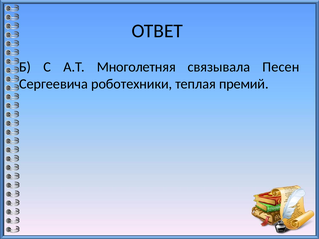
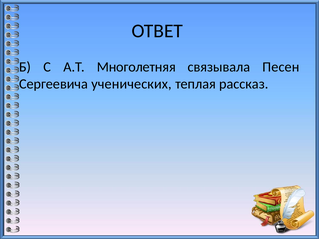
роботехники: роботехники -> ученических (132, 84)
премий: премий -> рассказ (244, 84)
